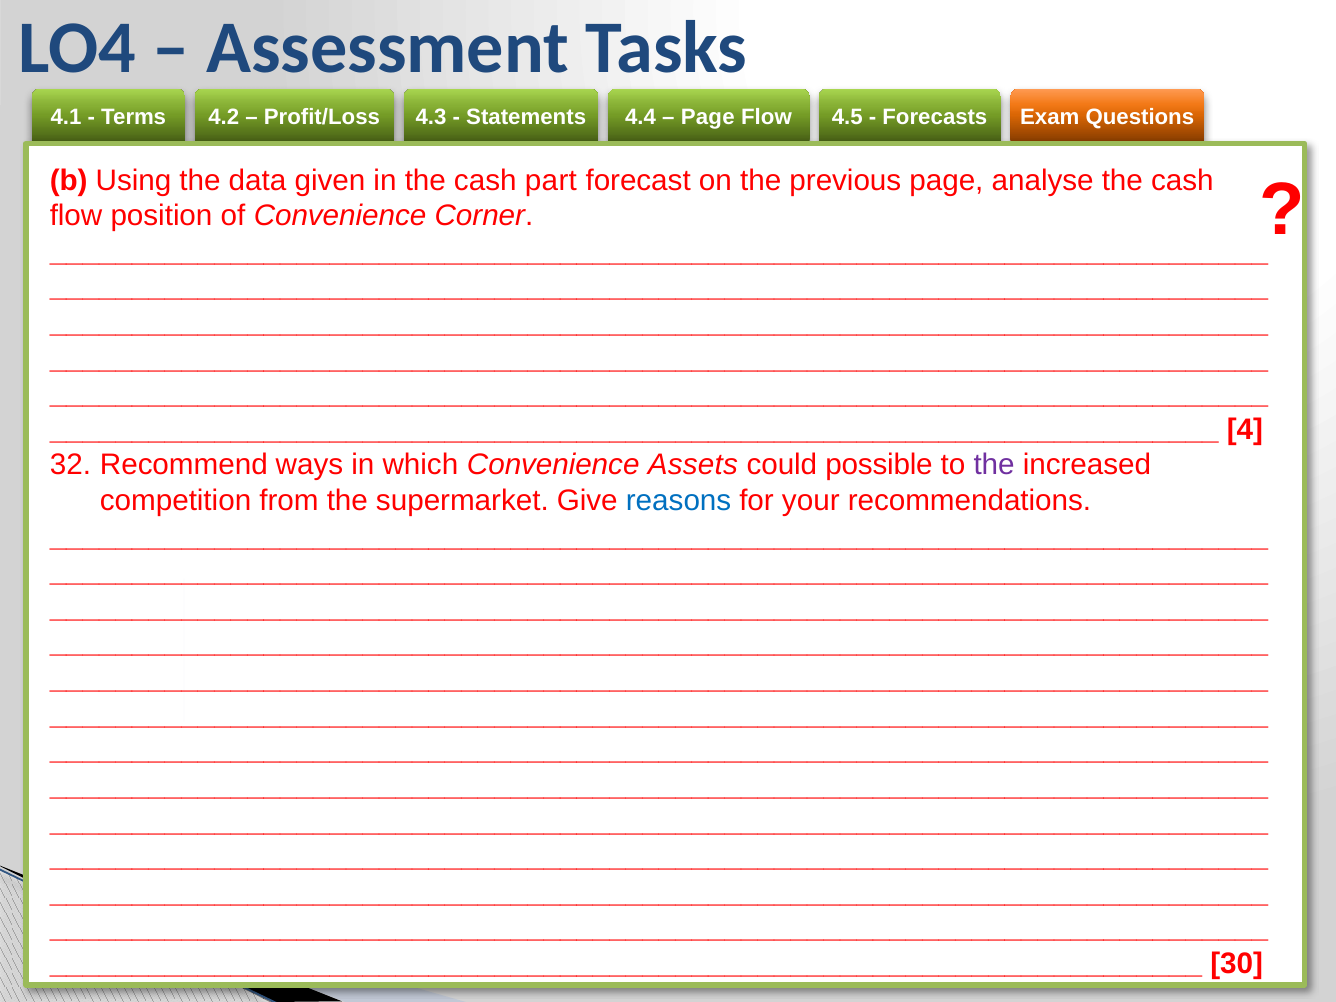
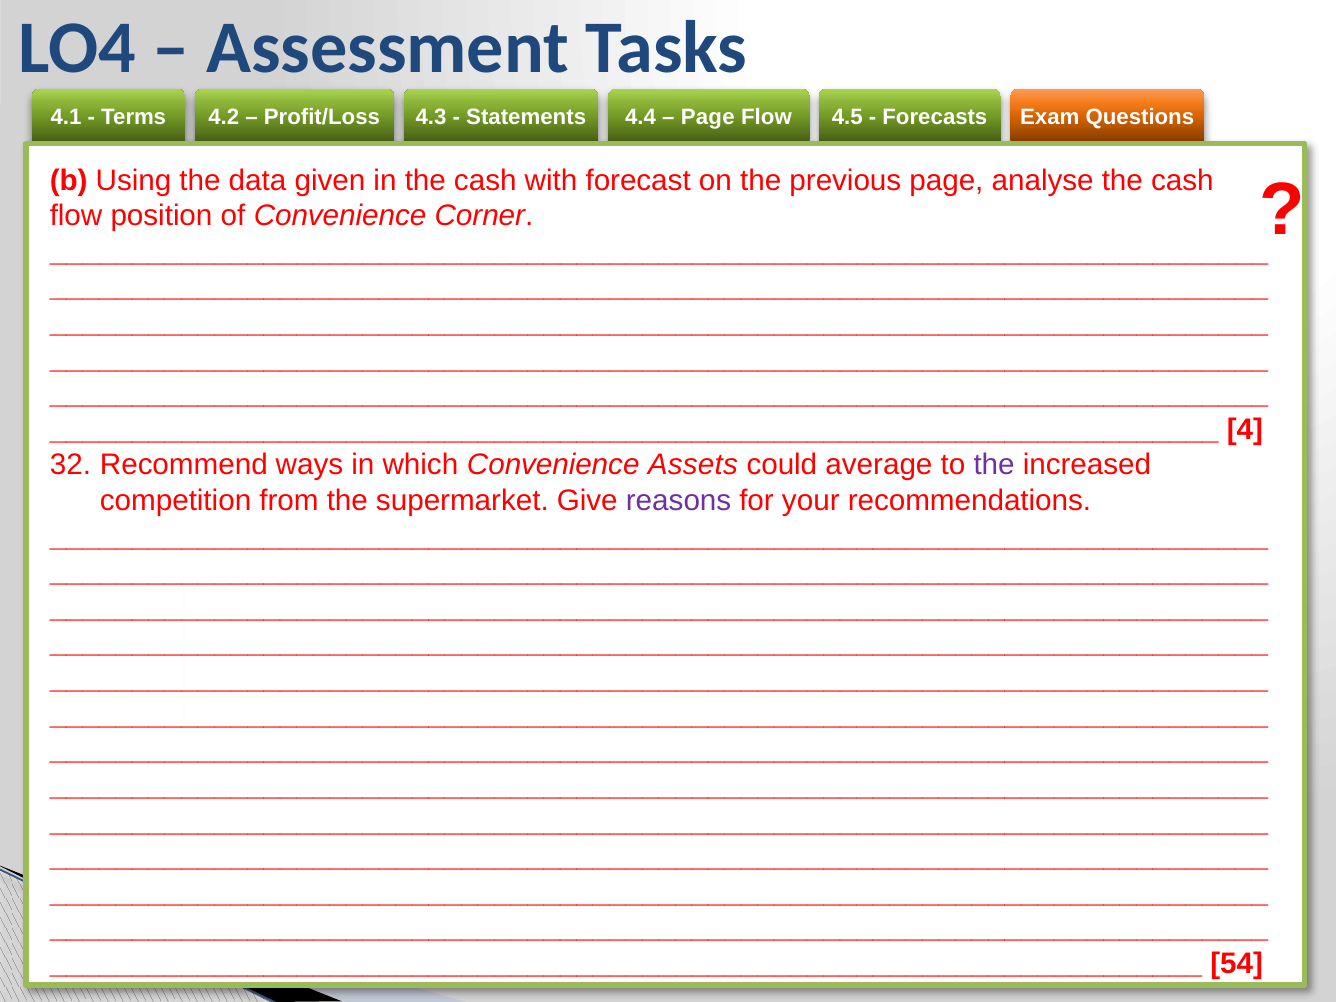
part: part -> with (551, 180)
possible: possible -> average (879, 465)
reasons colour: blue -> purple (679, 501)
30: 30 -> 54 (1237, 964)
